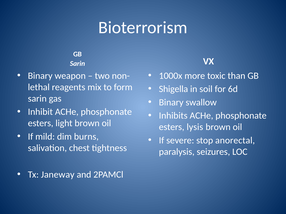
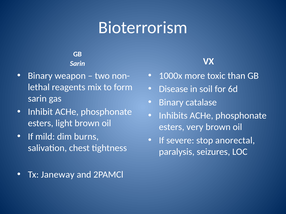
Shigella: Shigella -> Disease (173, 89)
swallow: swallow -> catalase (201, 103)
lysis: lysis -> very (195, 127)
